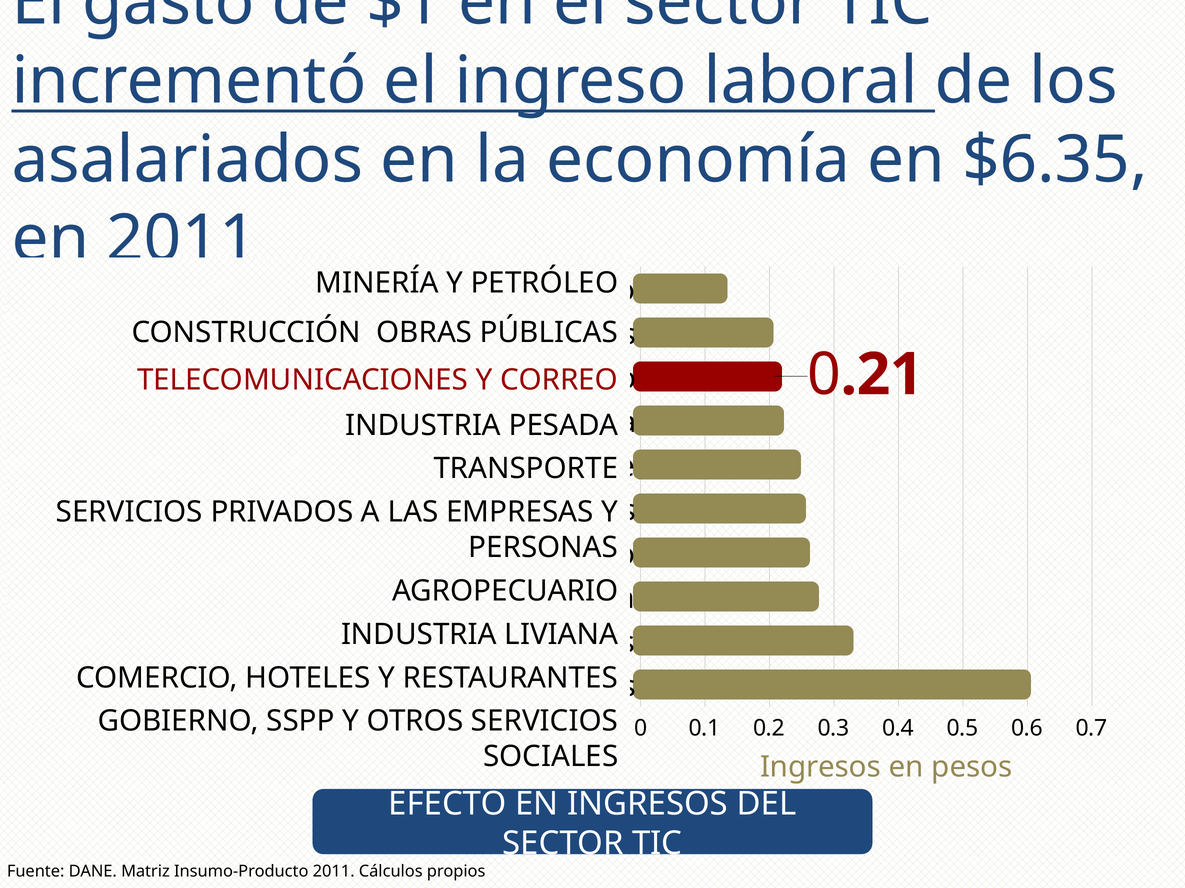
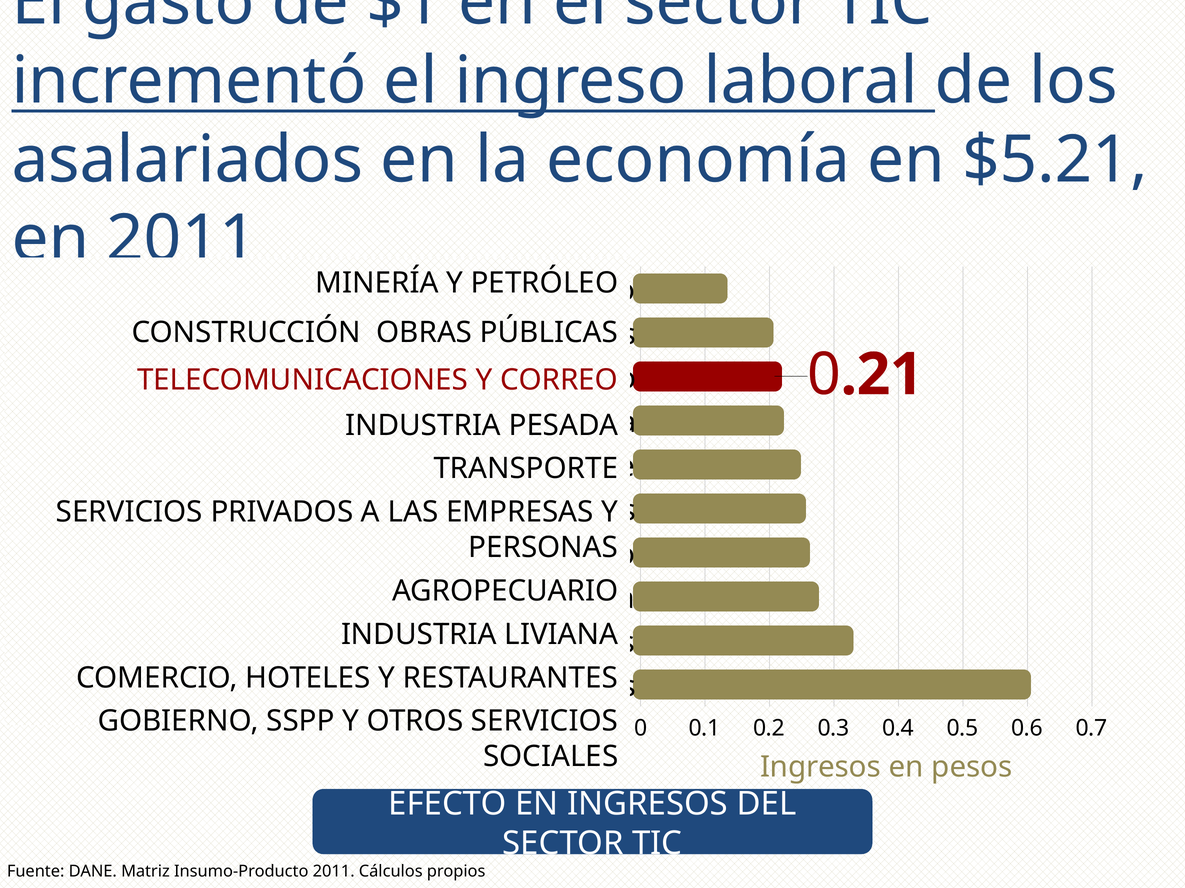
$6.35: $6.35 -> $5.21 (1055, 160)
